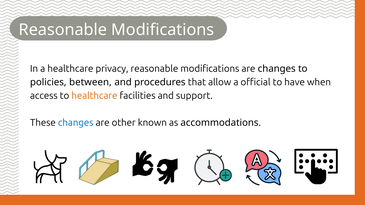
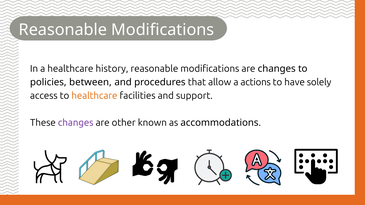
privacy: privacy -> history (112, 69)
official: official -> actions (256, 82)
when: when -> solely (319, 82)
changes colour: blue -> purple (76, 123)
